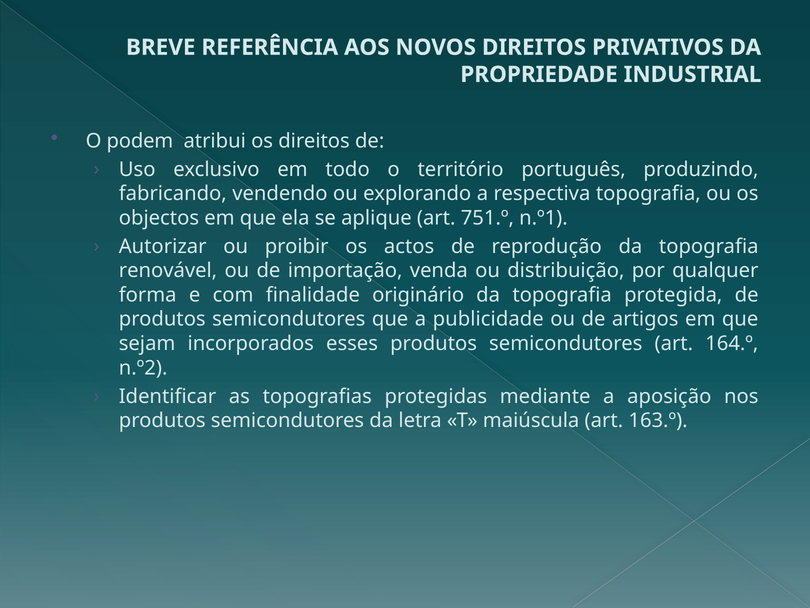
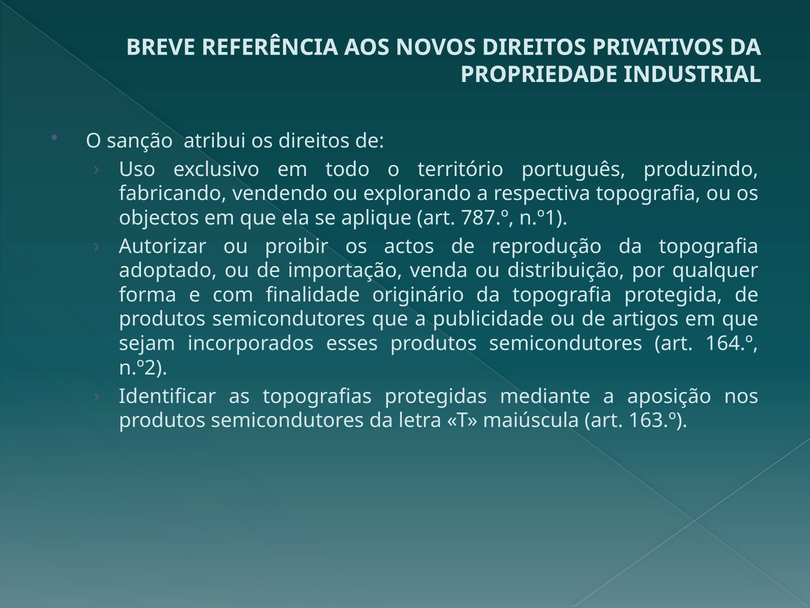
podem: podem -> sanção (140, 141)
751.º: 751.º -> 787.º (487, 218)
renovável: renovável -> adoptado (168, 270)
